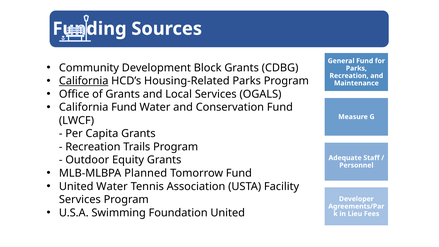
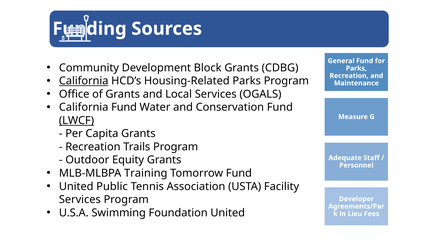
LWCF underline: none -> present (77, 120)
Planned: Planned -> Training (146, 173)
United Water: Water -> Public (112, 186)
